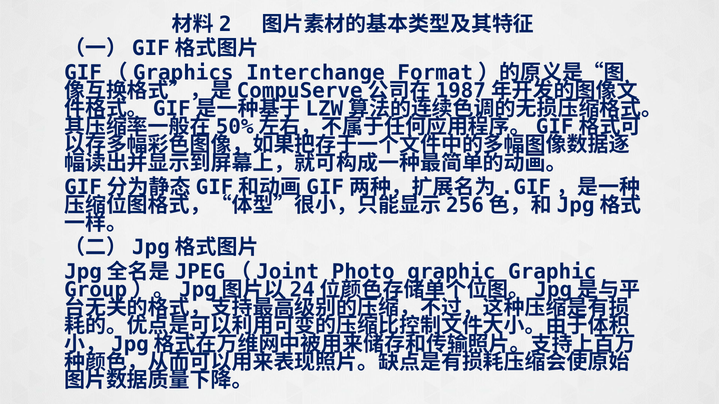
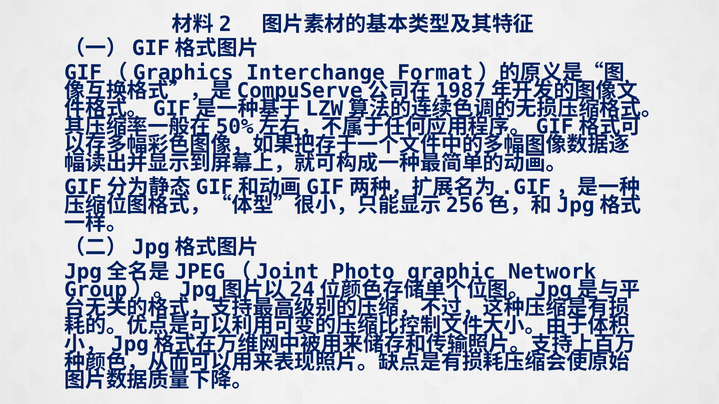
graphic Graphic: Graphic -> Network (552, 272)
